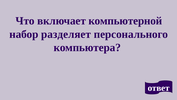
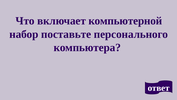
разделяет: разделяет -> поставьте (66, 34)
